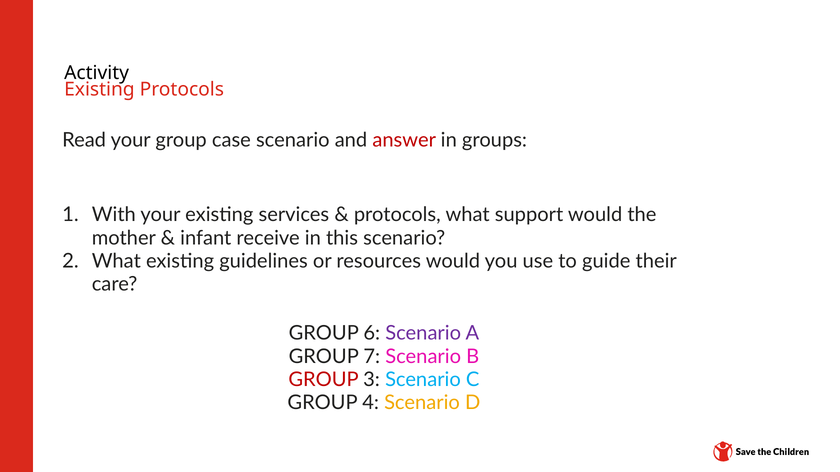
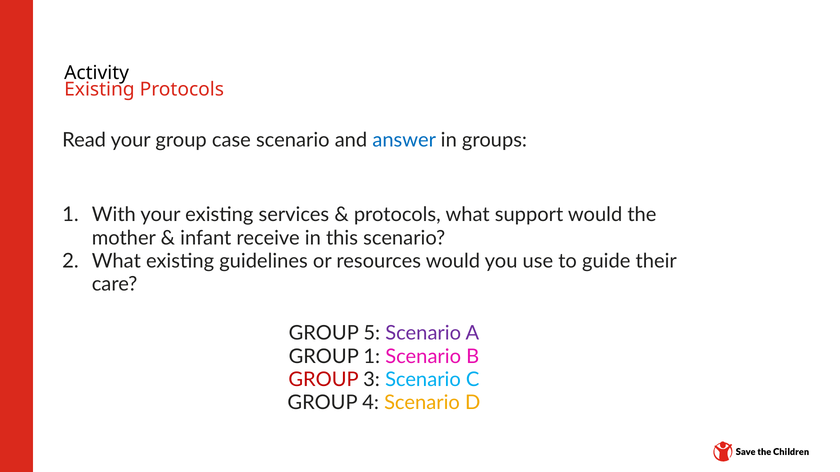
answer colour: red -> blue (404, 140)
6: 6 -> 5 (372, 334)
GROUP 7: 7 -> 1 (372, 357)
